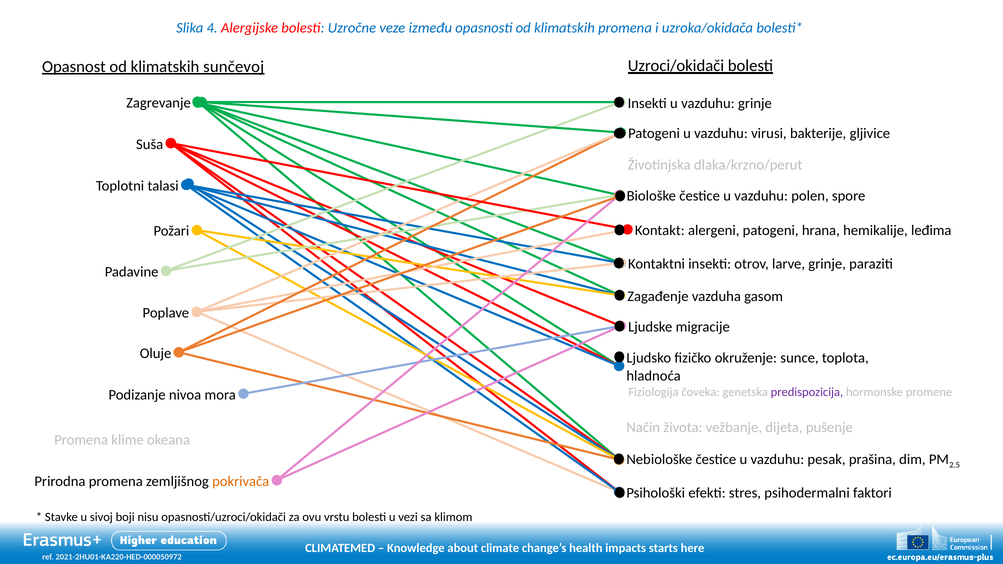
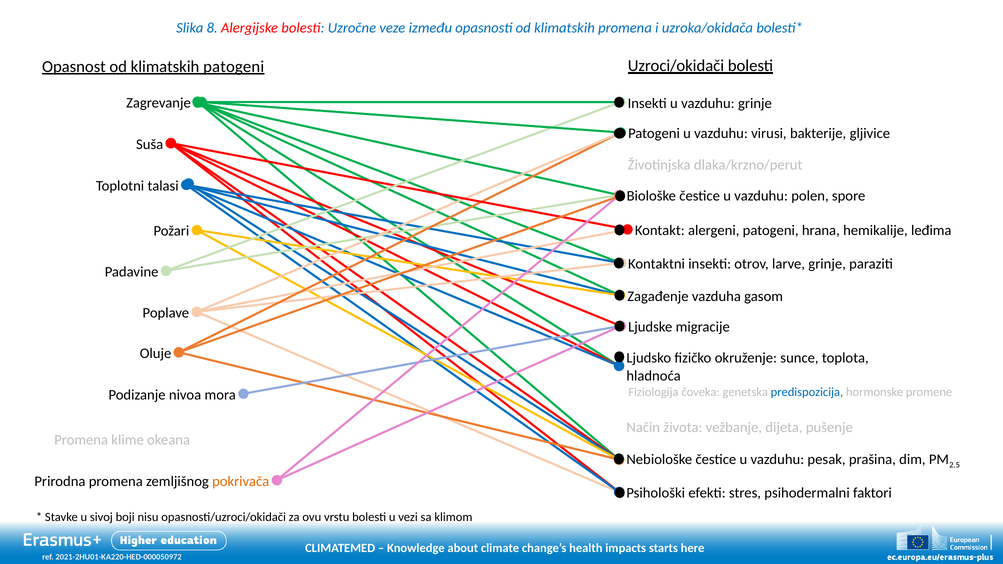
4: 4 -> 8 (212, 28)
klimatskih sunčevoj: sunčevoj -> patogeni (234, 67)
predispozicija colour: purple -> blue (807, 392)
